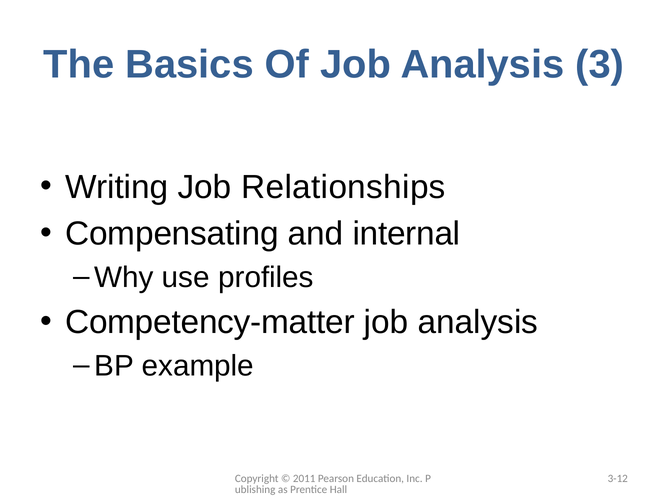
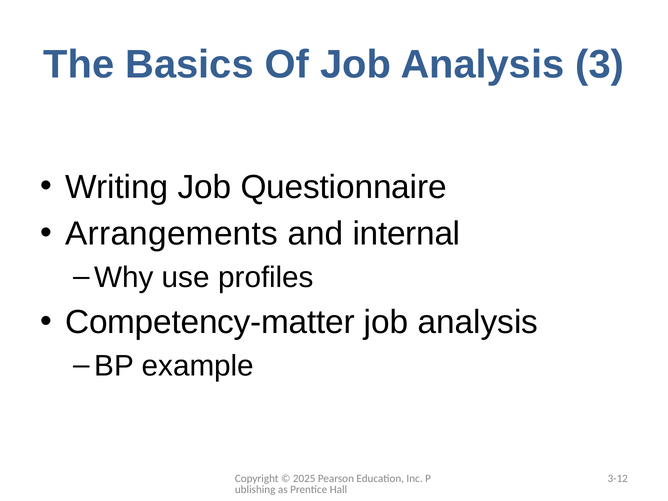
Relationships: Relationships -> Questionnaire (344, 187)
Compensating: Compensating -> Arrangements (172, 234)
2011: 2011 -> 2025 (304, 478)
